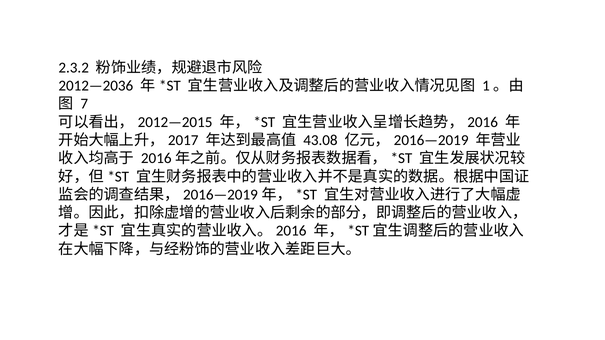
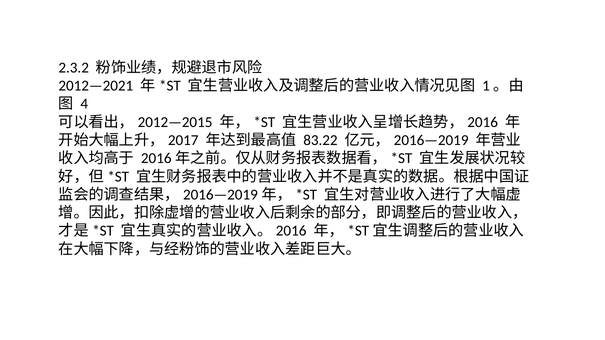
2012—2036: 2012—2036 -> 2012—2021 (96, 86)
7: 7 -> 4 (84, 104)
43.08: 43.08 -> 83.22 (320, 140)
